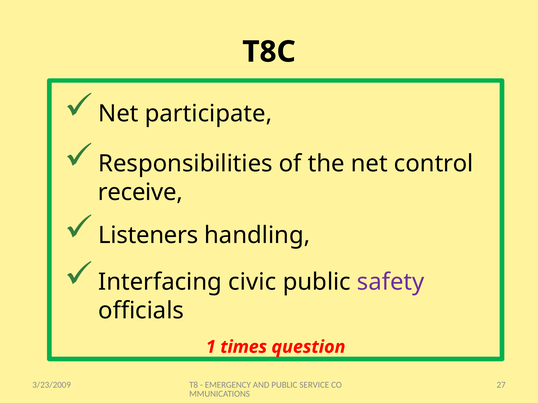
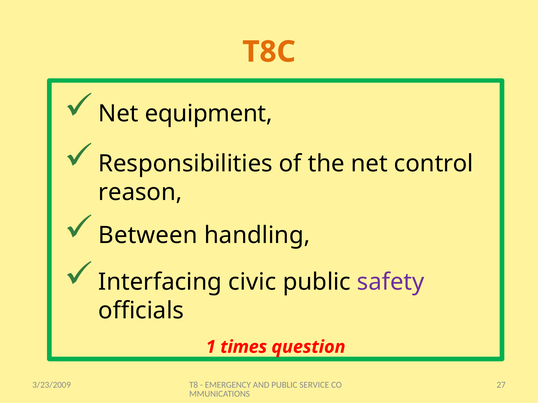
T8C colour: black -> orange (269, 52)
participate: participate -> equipment (209, 114)
receive: receive -> reason (140, 193)
Listeners: Listeners -> Between (148, 236)
